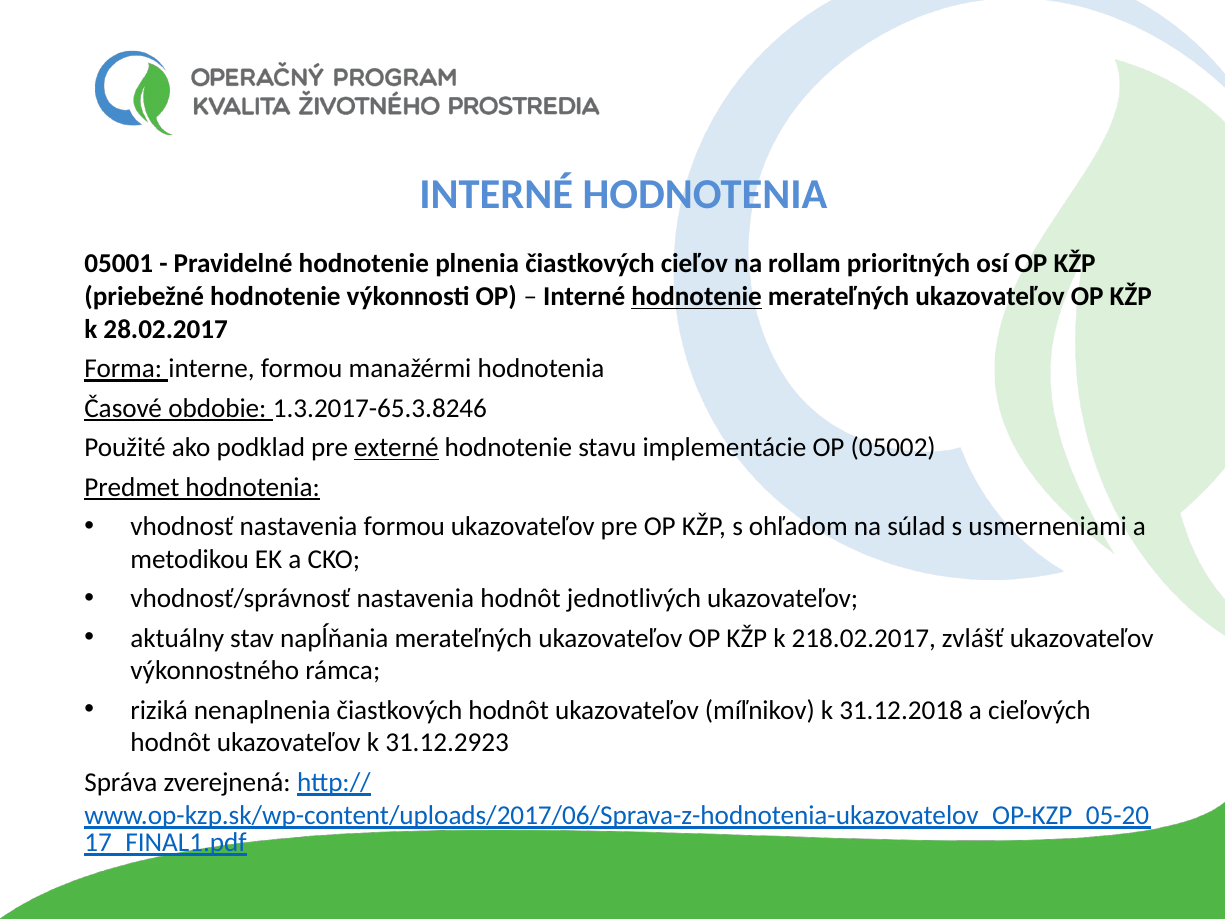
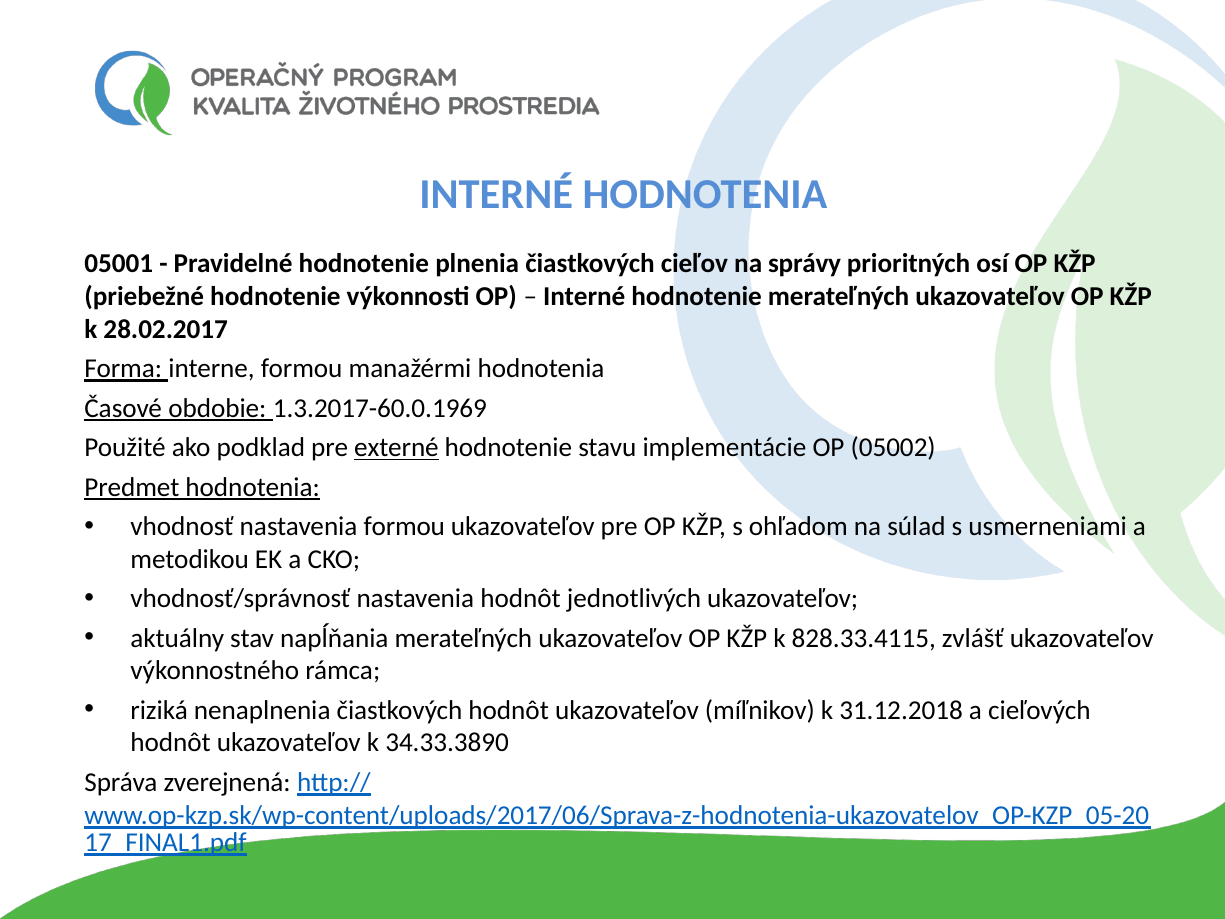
rollam: rollam -> správy (805, 264)
hodnotenie underline: present -> none (697, 297)
1.3.2017-65.3.8246: 1.3.2017-65.3.8246 -> 1.3.2017-60.0.1969 (380, 408)
218.02.2017: 218.02.2017 -> 828.33.4115 (864, 638)
31.12.2923: 31.12.2923 -> 34.33.3890 (447, 743)
